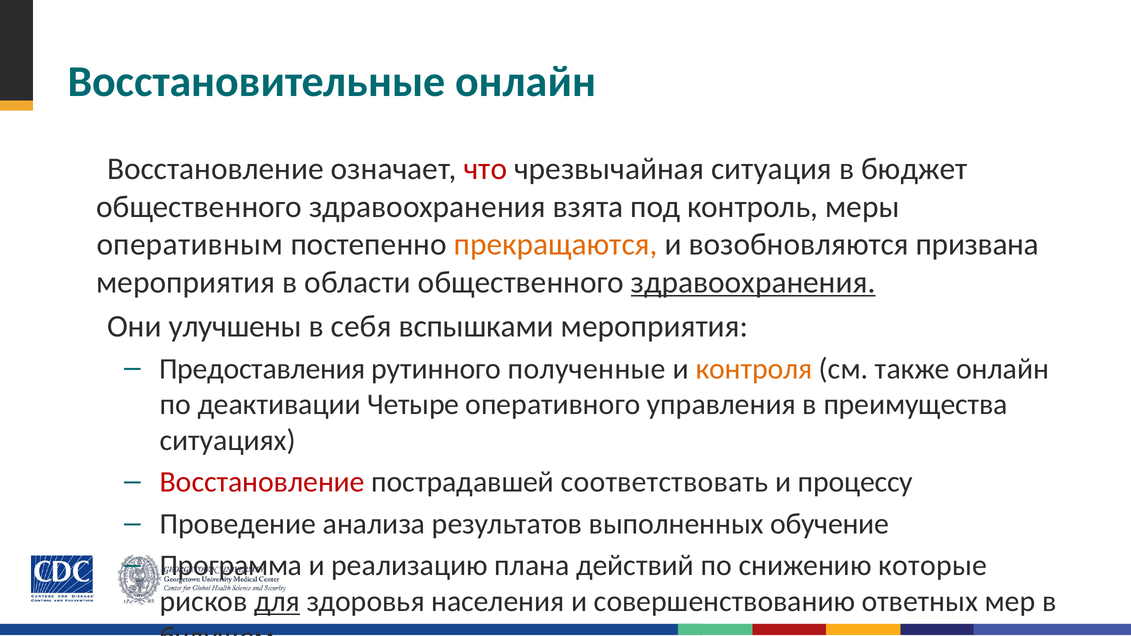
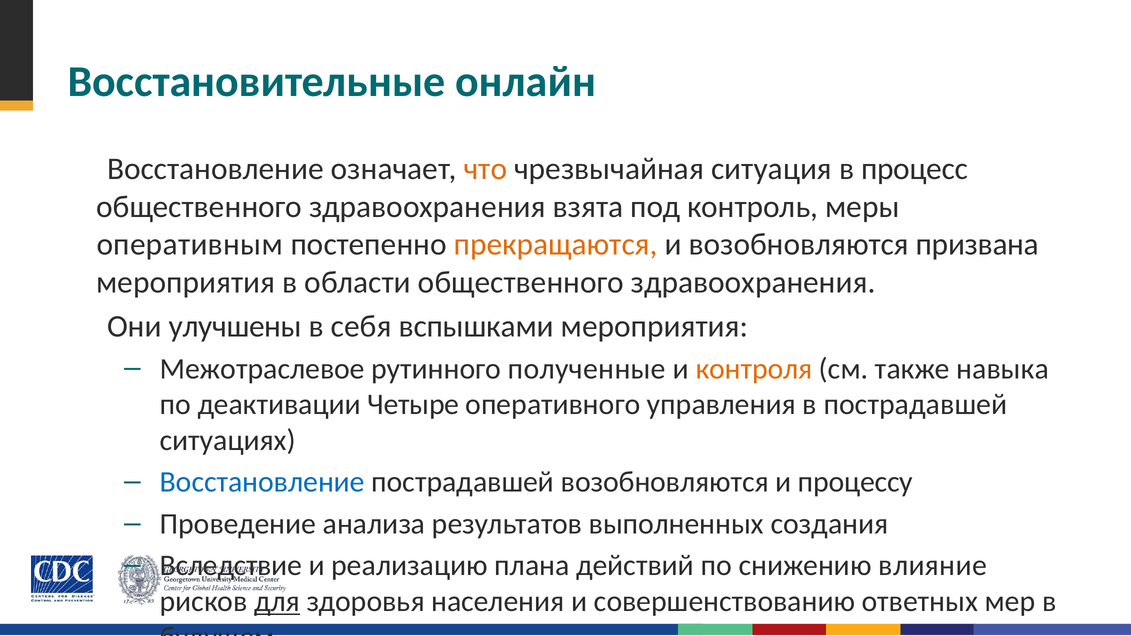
что colour: red -> orange (485, 169)
бюджет: бюджет -> процесс (915, 169)
здравоохранения underline: present -> none (753, 282)
Предоставления: Предоставления -> Межотраслевое (262, 369)
также онлайн: онлайн -> навыка (1003, 369)
в преимущества: преимущества -> пострадавшей (915, 405)
Восстановление colour: red -> blue (262, 482)
пострадавшей соответствовать: соответствовать -> возобновляются (665, 482)
обучение: обучение -> создания (829, 524)
Программа: Программа -> Вследствие (231, 566)
которые: которые -> влияние (933, 566)
